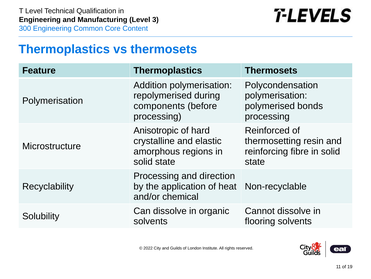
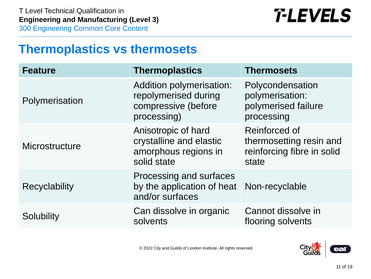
components: components -> compressive (159, 106)
bonds: bonds -> failure (310, 106)
and direction: direction -> surfaces (217, 176)
and/or chemical: chemical -> surfaces (180, 196)
